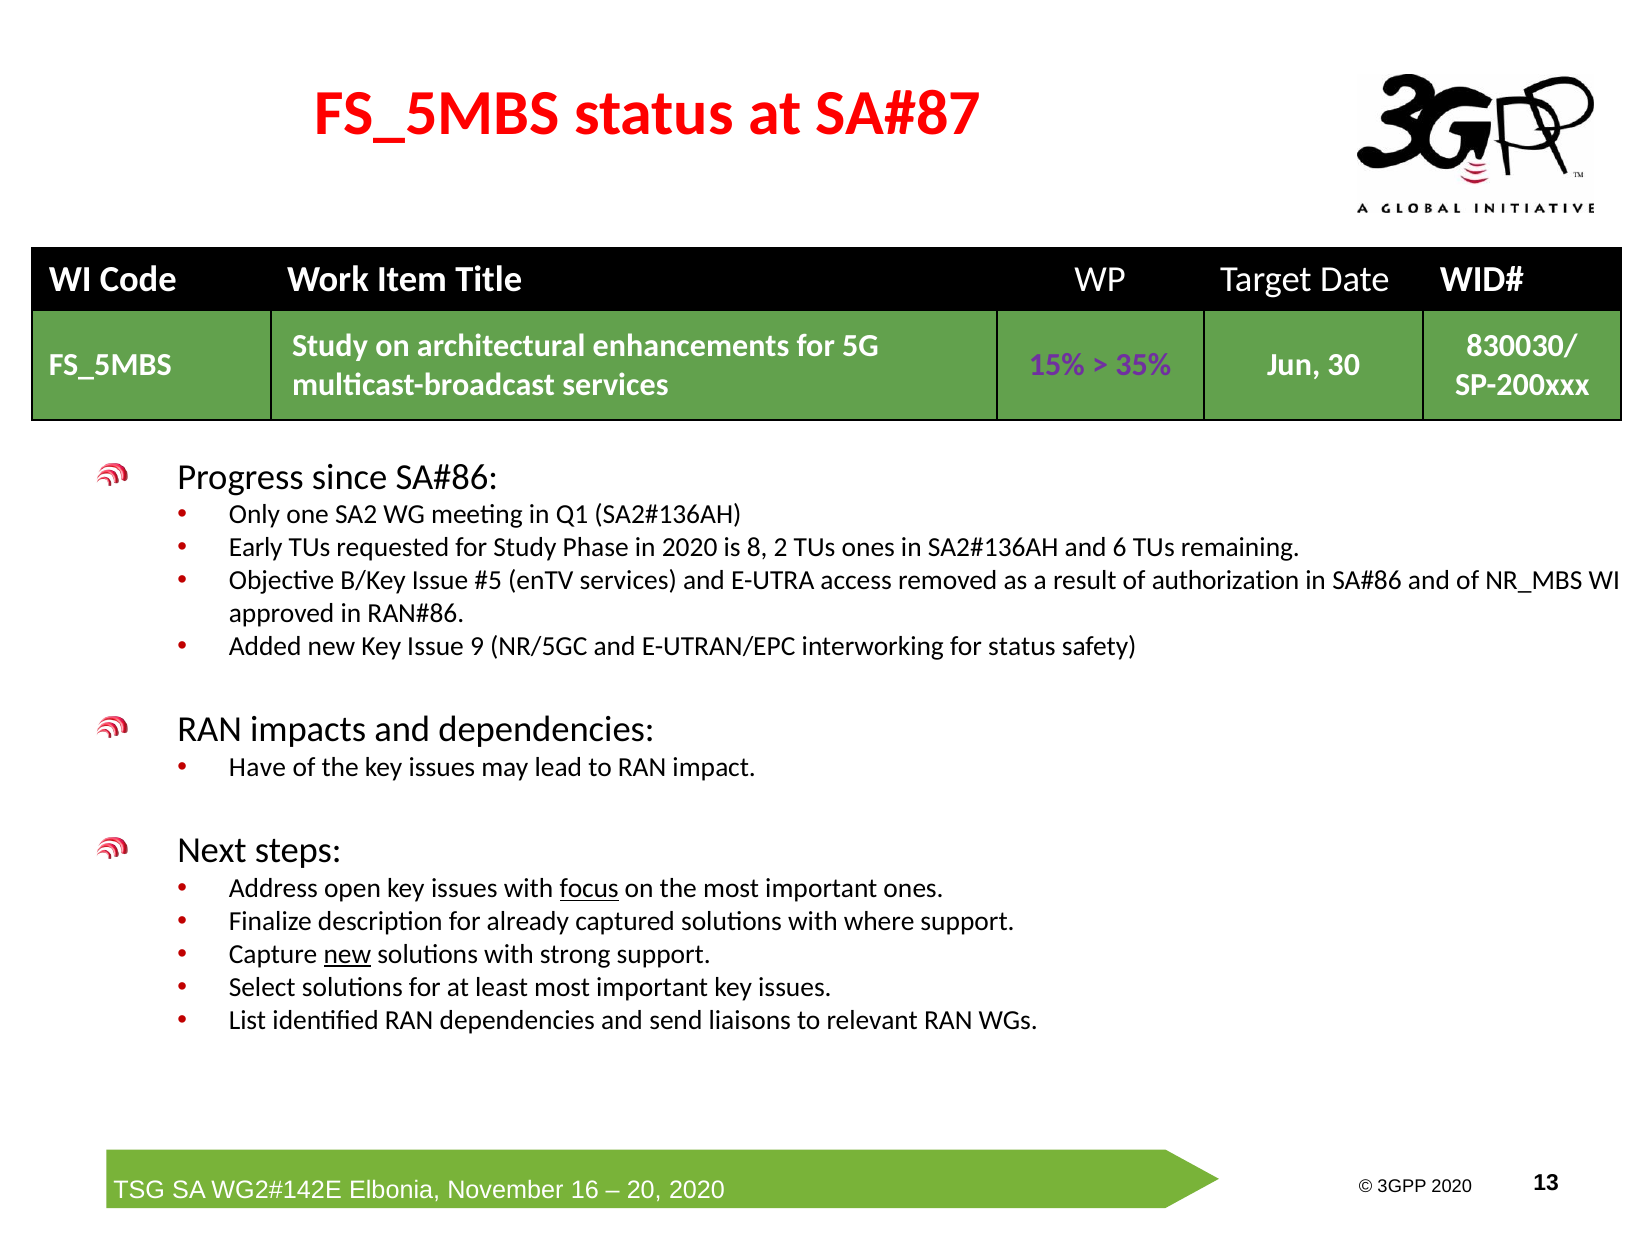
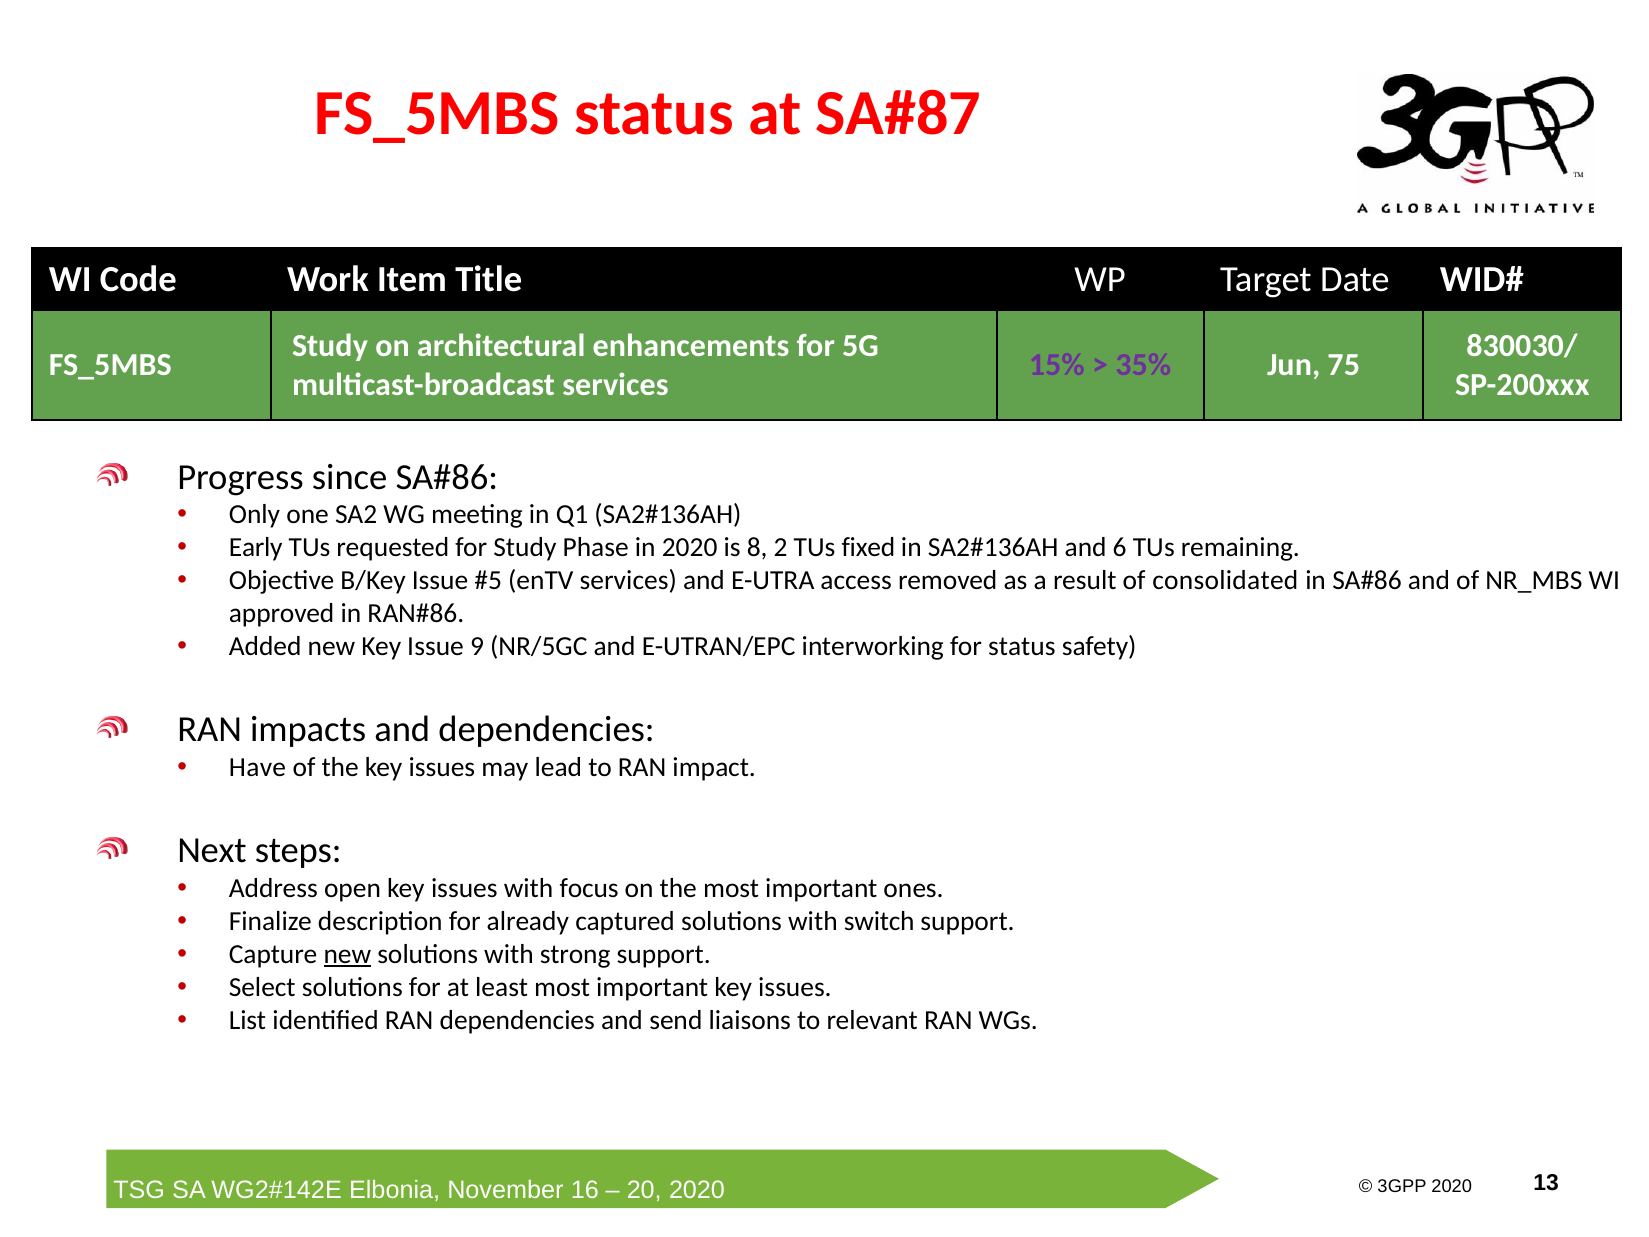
30: 30 -> 75 (1344, 365)
TUs ones: ones -> fixed (868, 548)
authorization: authorization -> consolidated (1225, 581)
focus underline: present -> none (589, 888)
where: where -> switch (879, 921)
